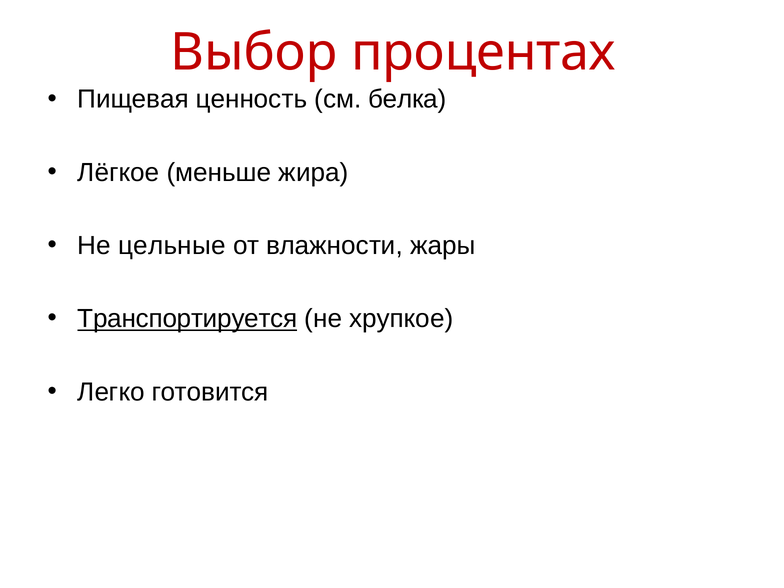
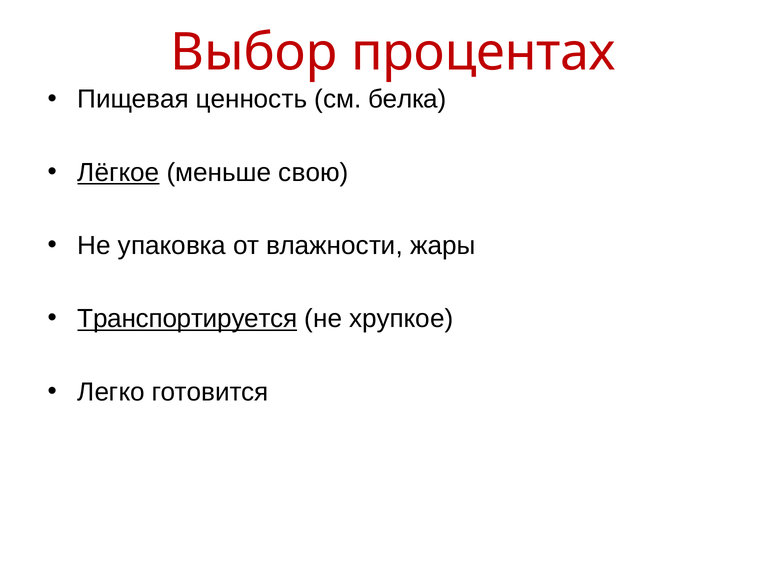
Лёгкое underline: none -> present (118, 172)
жира: жира -> свою (314, 172)
цельные: цельные -> упаковка (172, 246)
